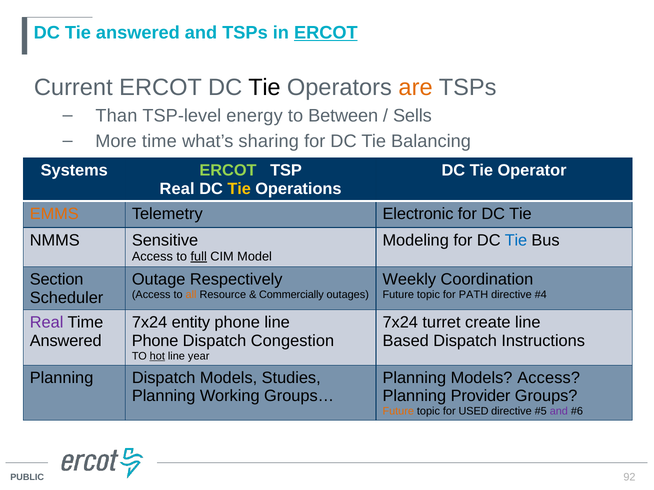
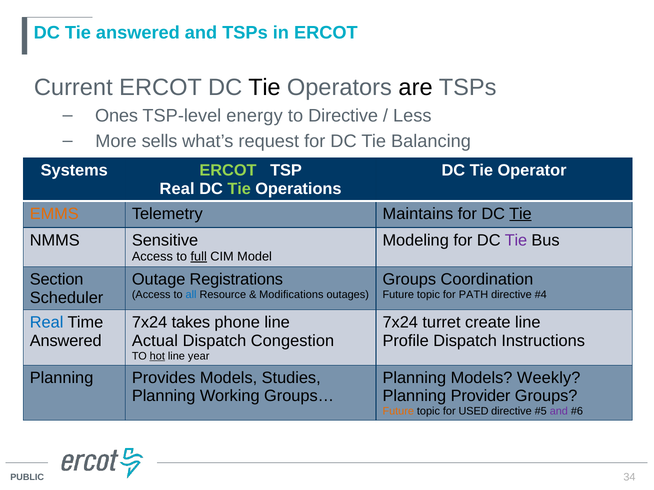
ERCOT underline: present -> none (326, 33)
are colour: orange -> black (416, 88)
Than: Than -> Ones (117, 116)
to Between: Between -> Directive (343, 116)
Sells: Sells -> Less (412, 116)
More time: time -> sells (160, 141)
sharing: sharing -> request (269, 141)
Tie colour: yellow -> light green (239, 189)
Electronic: Electronic -> Maintains (418, 214)
Tie underline: none -> present (520, 214)
Tie colour: blue -> purple (516, 240)
Respectively: Respectively -> Registrations (236, 280)
Weekly: Weekly -> Groups (409, 280)
all colour: orange -> blue (191, 295)
Commercially: Commercially -> Modifications (291, 295)
Real colour: purple -> blue (47, 323)
entity: entity -> takes (191, 323)
Phone: Phone -> Actual (155, 341)
Based: Based -> Profile (406, 341)
Planning Dispatch: Dispatch -> Provides (164, 378)
Models Access: Access -> Weekly (549, 378)
92: 92 -> 34 (629, 478)
